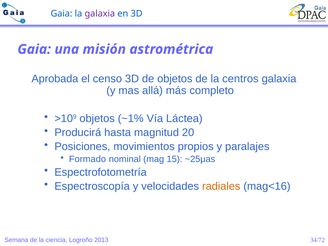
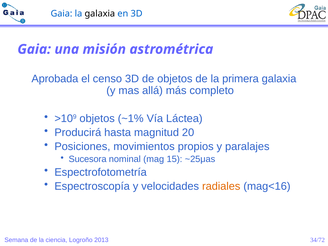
galaxia colour: purple -> black (100, 14)
centros: centros -> primera (240, 79)
Formado: Formado -> Sucesora (88, 159)
